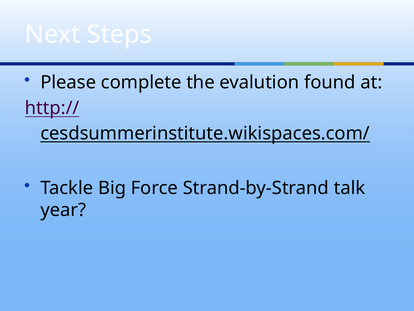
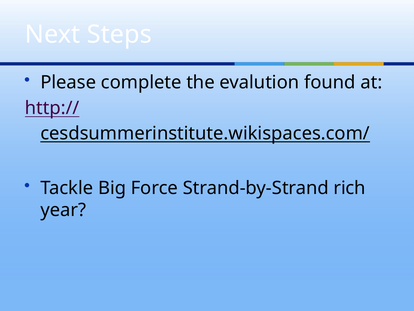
talk: talk -> rich (350, 188)
